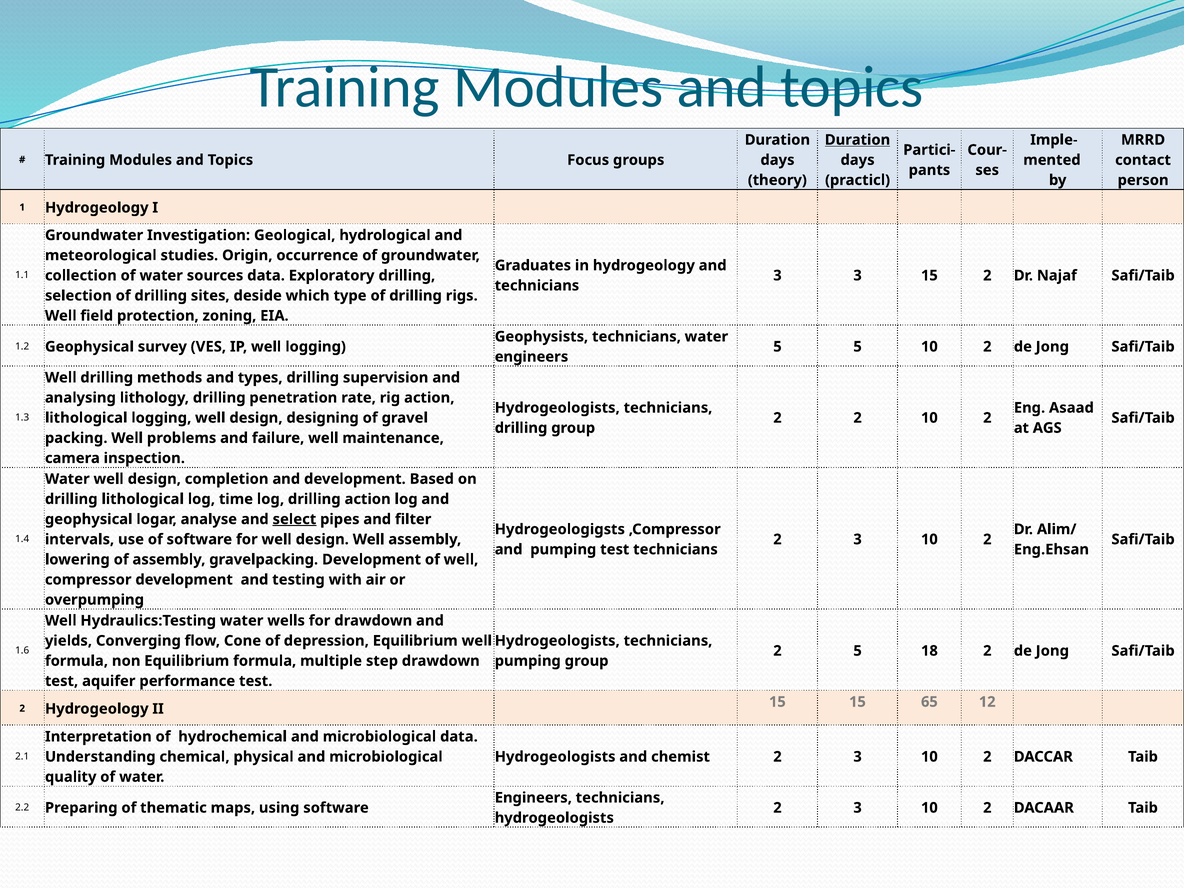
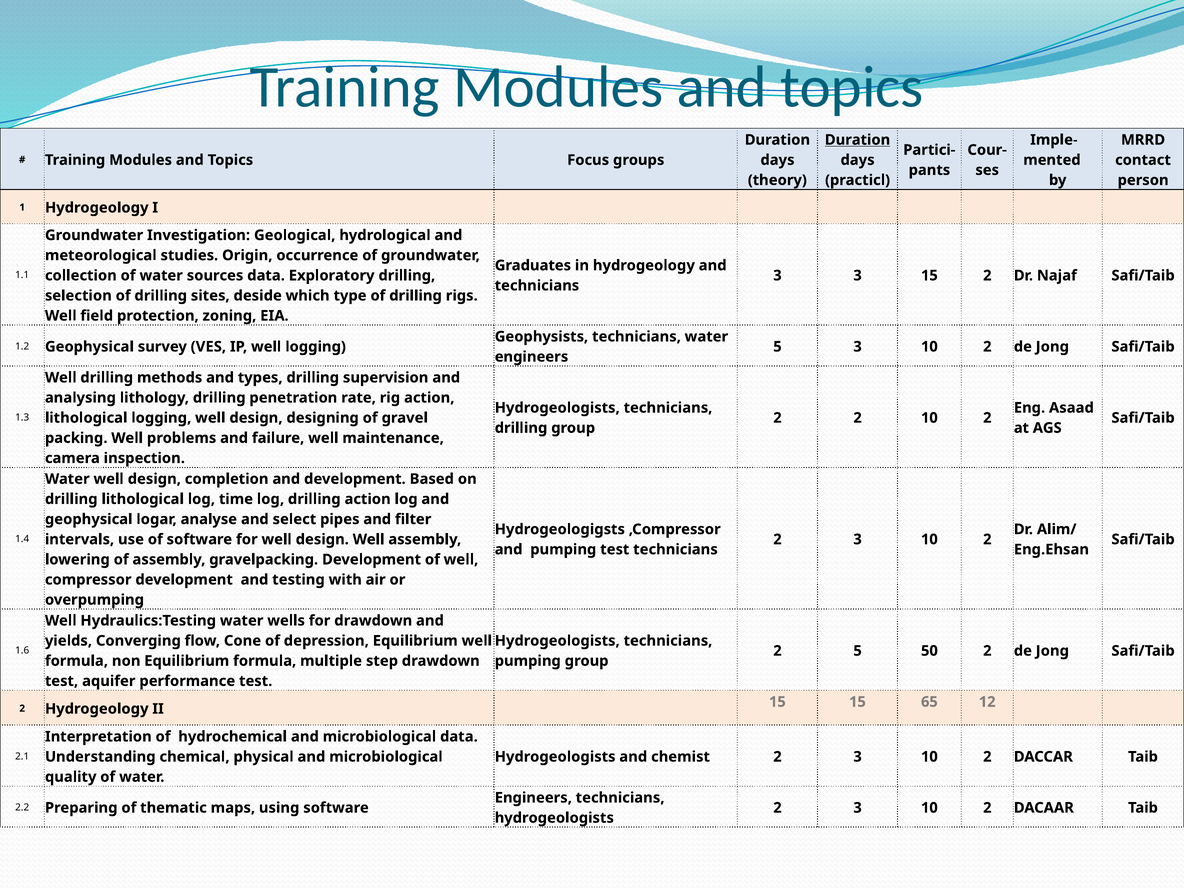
5 5: 5 -> 3 (858, 347)
select underline: present -> none (294, 519)
18: 18 -> 50 (929, 651)
